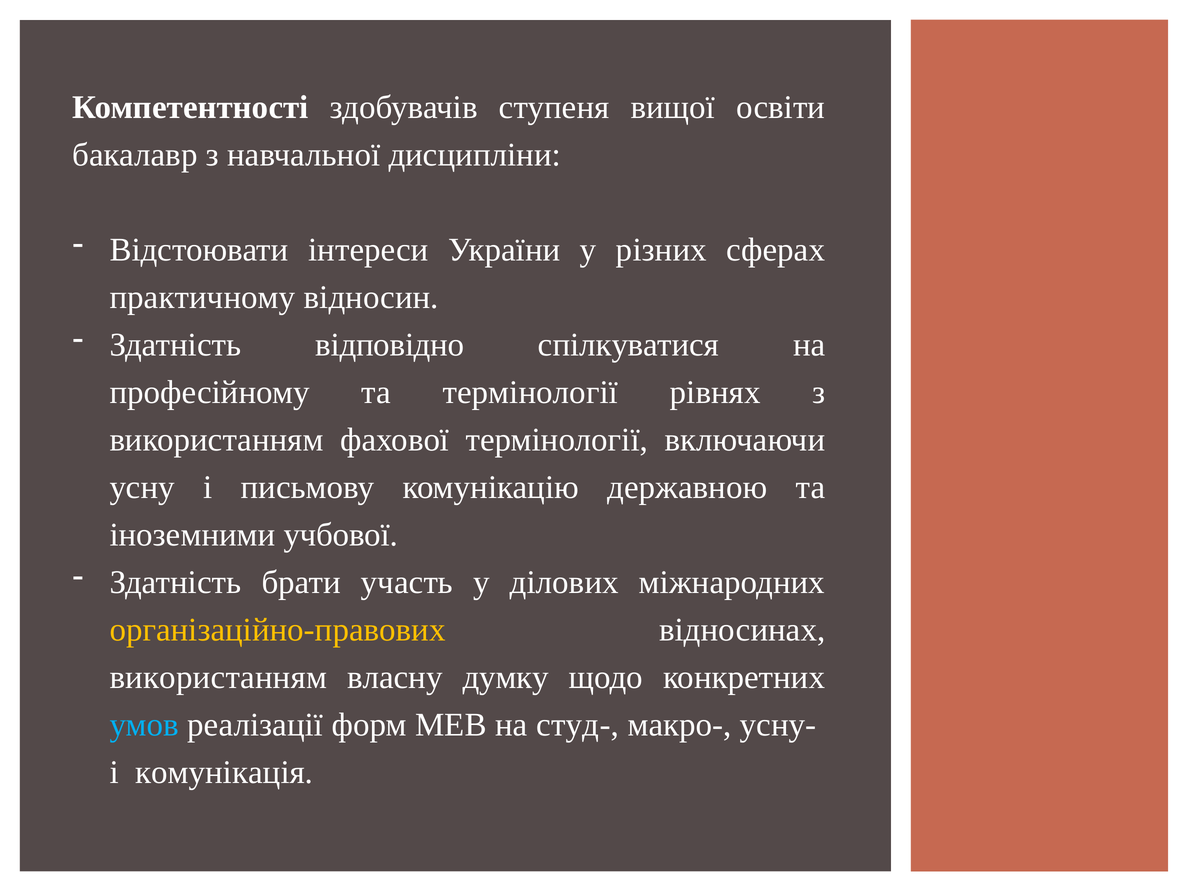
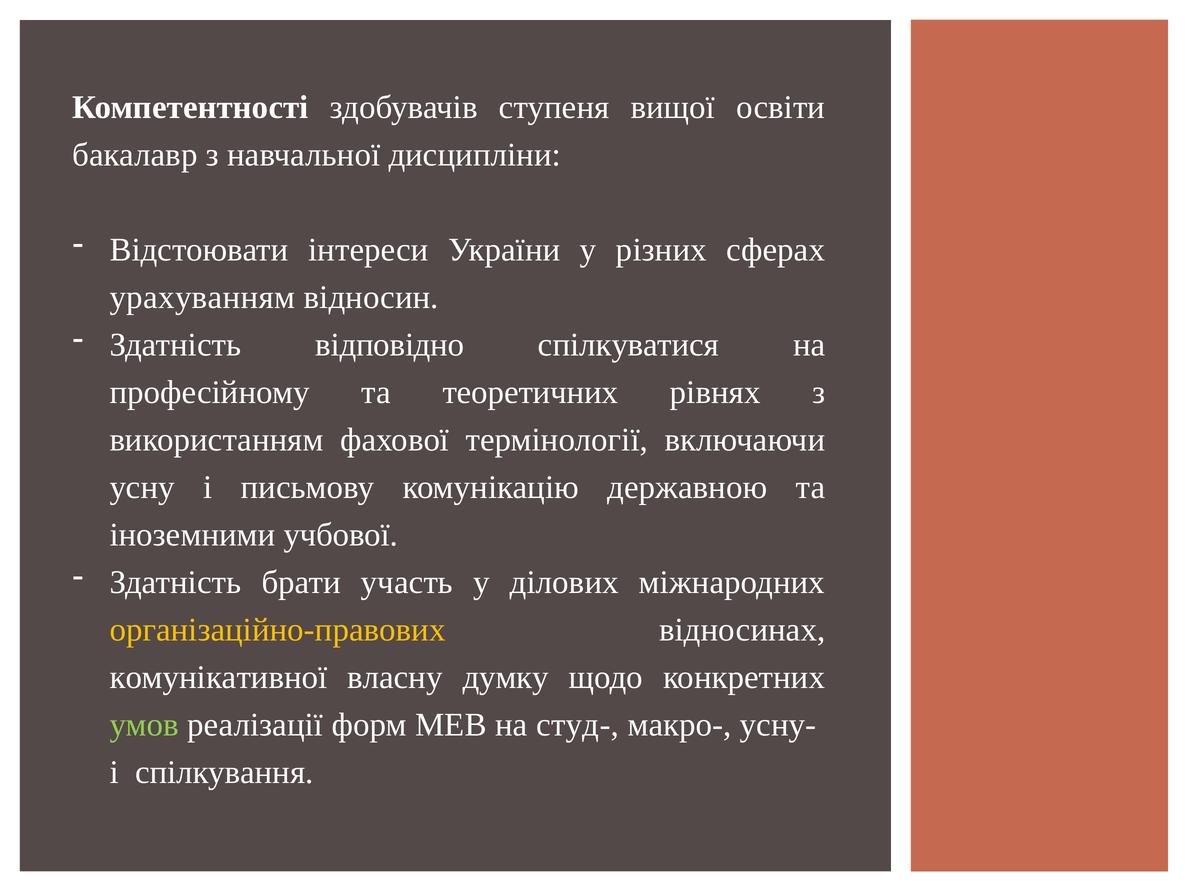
практичному: практичному -> урахуванням (202, 297)
та термінології: термінології -> теоретичних (530, 392)
використанням: використанням -> комунікативної (218, 677)
умов colour: light blue -> light green (144, 725)
комунікація: комунікація -> спілкування (224, 772)
